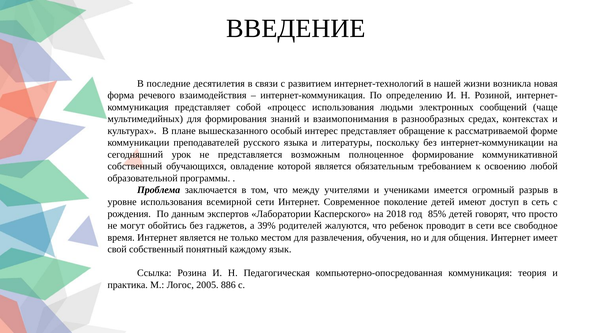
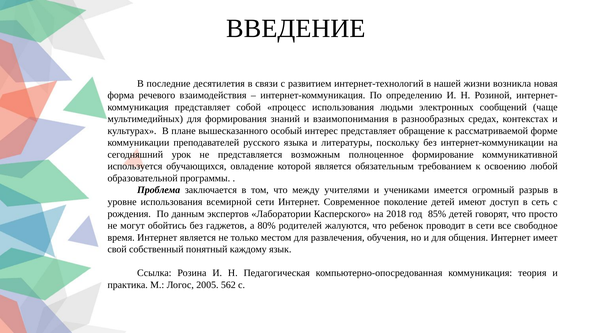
собственный: собственный -> используется (135, 166)
39%: 39% -> 80% (267, 226)
886: 886 -> 562 (228, 285)
